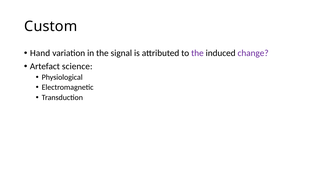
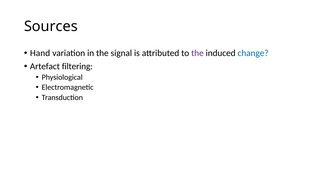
Custom: Custom -> Sources (51, 26)
change colour: purple -> blue (253, 53)
science: science -> filtering (77, 66)
